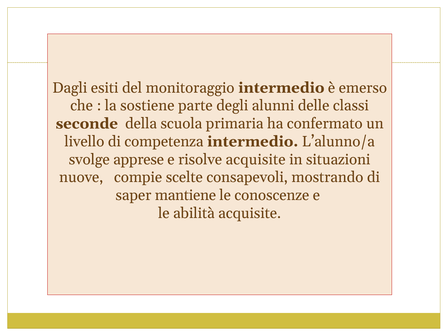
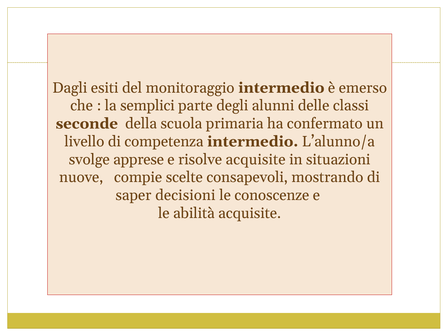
sostiene: sostiene -> semplici (147, 106)
mantiene: mantiene -> decisioni (185, 195)
